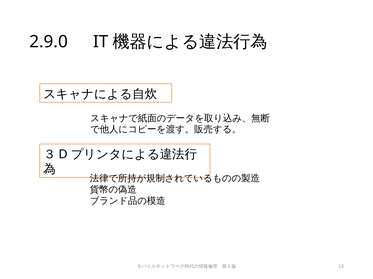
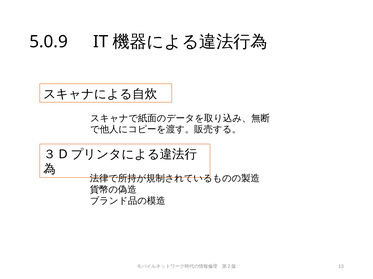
2.9.0: 2.9.0 -> 5.0.9 (49, 42)
